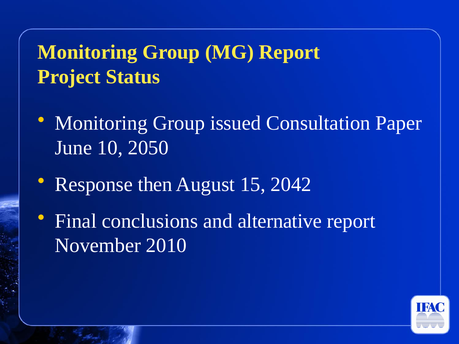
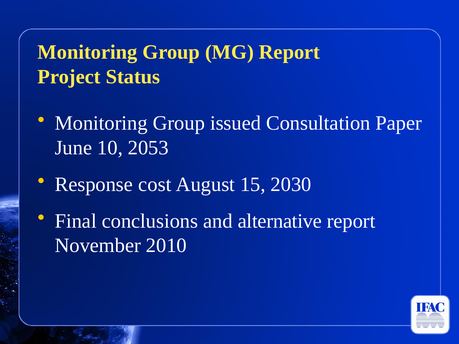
2050: 2050 -> 2053 (148, 148)
then: then -> cost (155, 185)
2042: 2042 -> 2030 (291, 185)
